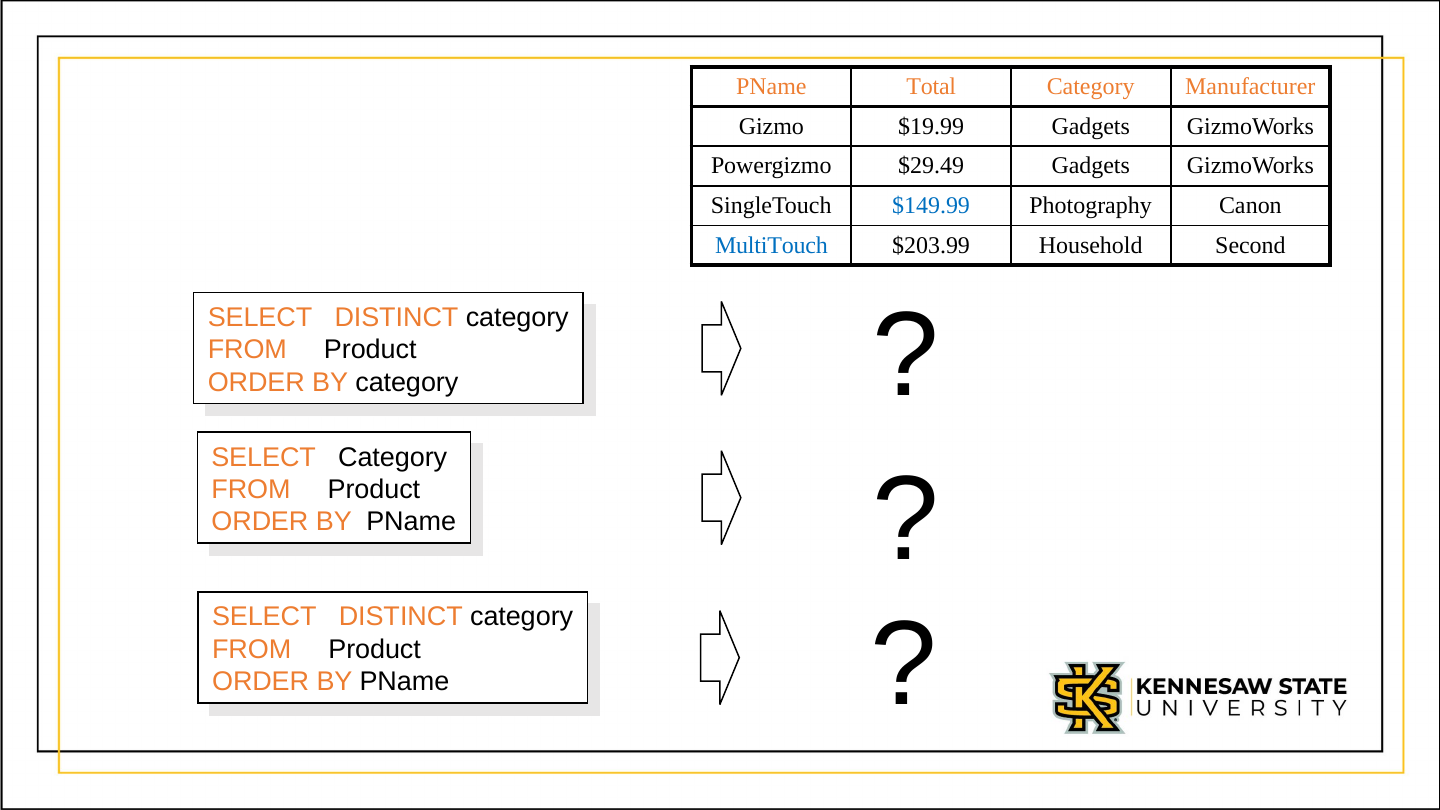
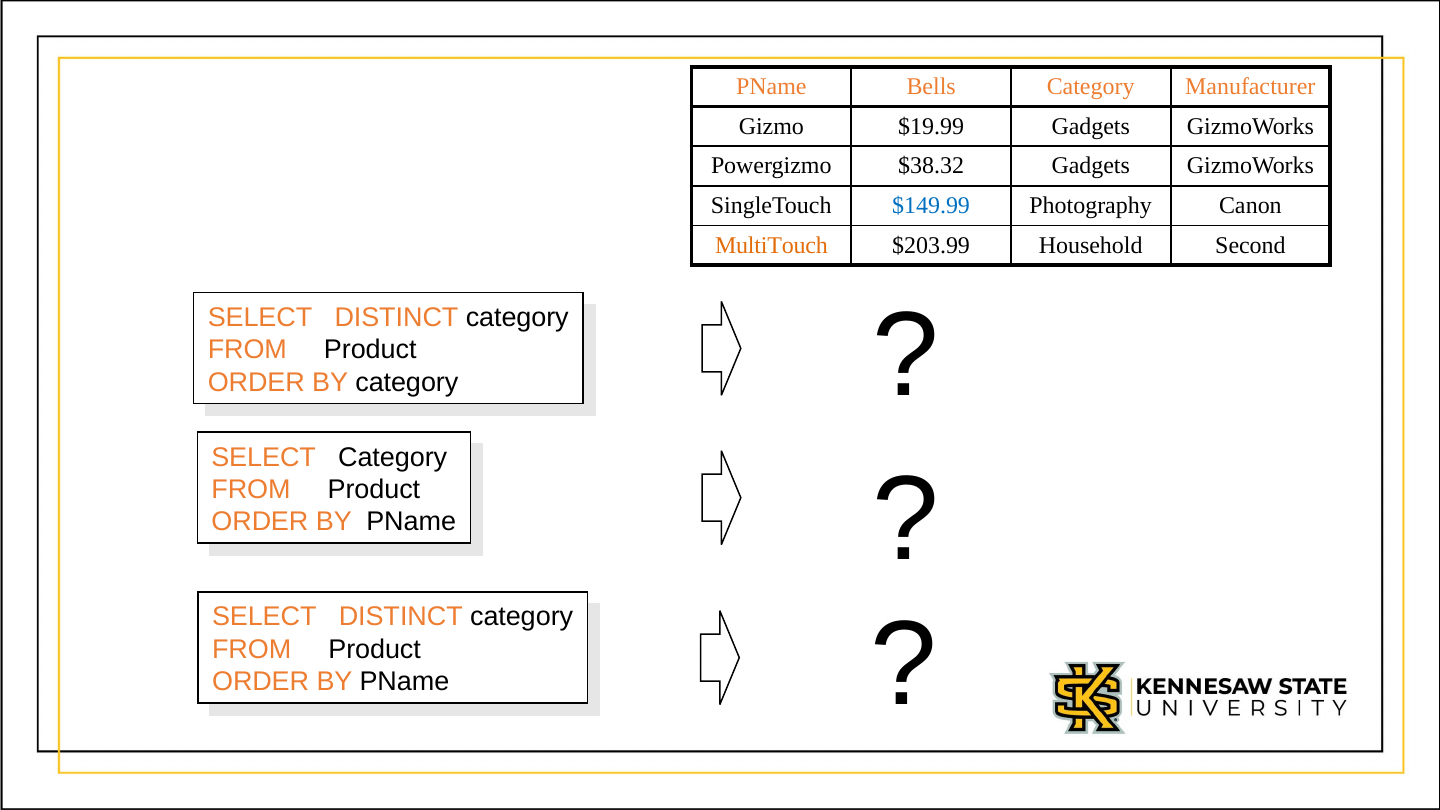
Total: Total -> Bells (931, 87)
$29.49: $29.49 -> $38.32 (931, 166)
MultiTouch colour: blue -> orange (771, 245)
